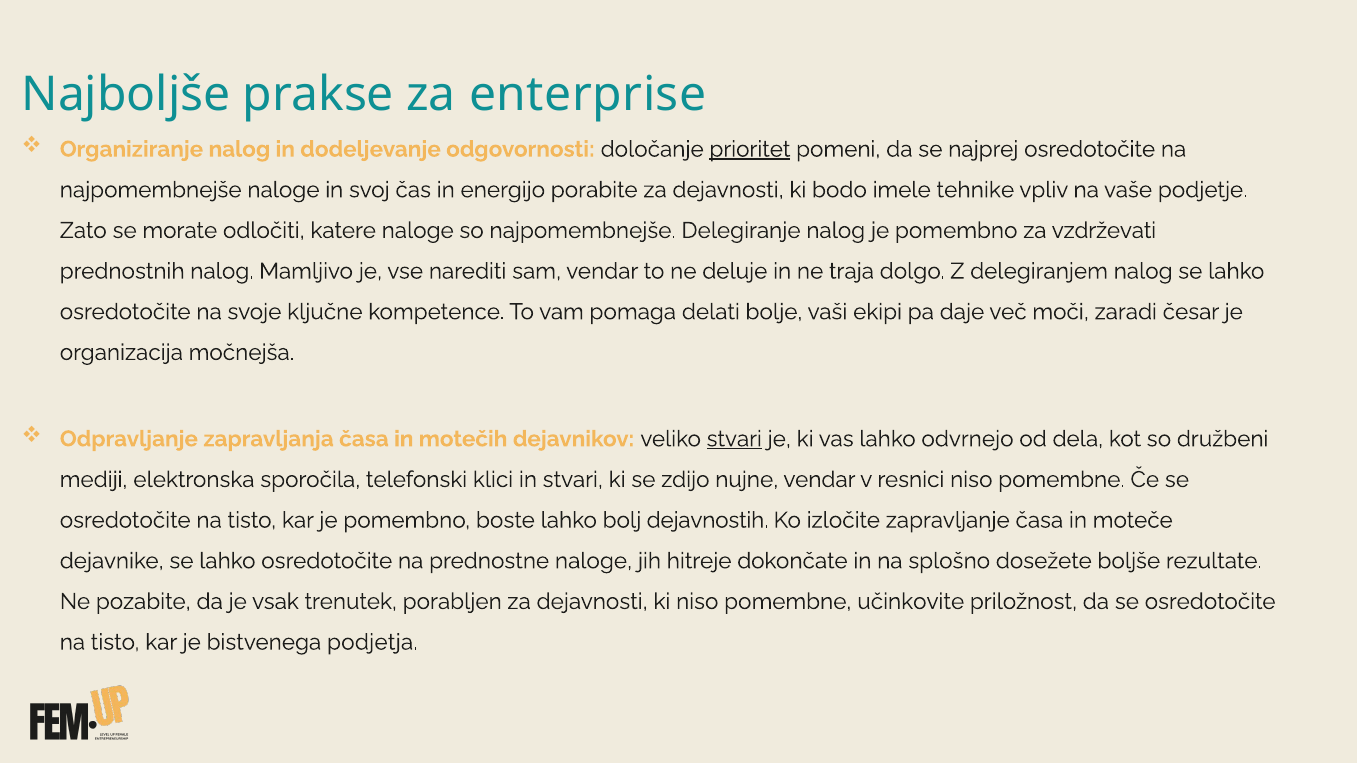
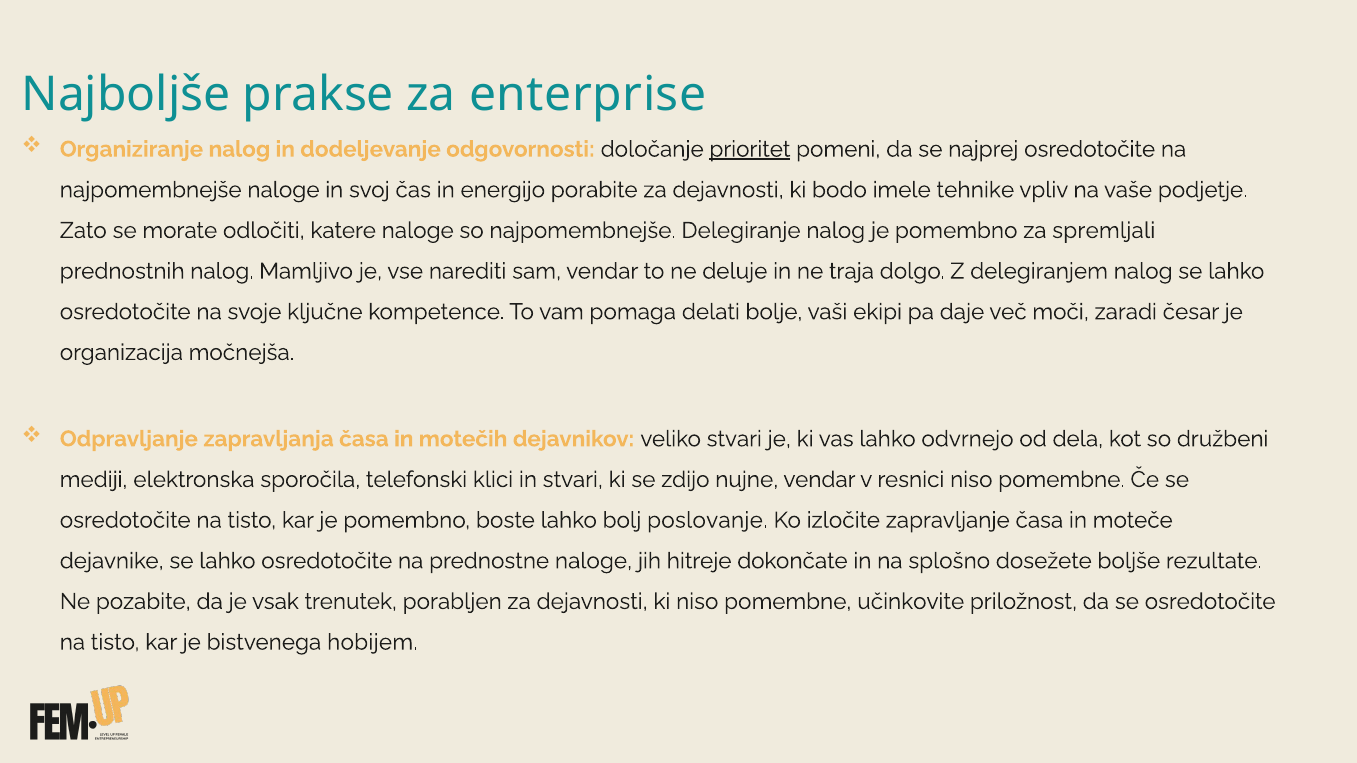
vzdrževati: vzdrževati -> spremljali (1104, 231)
stvari underline: present -> none (734, 439)
dejavnostih: dejavnostih -> poslovanje (707, 520)
podjetja: podjetja -> hobijem (372, 642)
